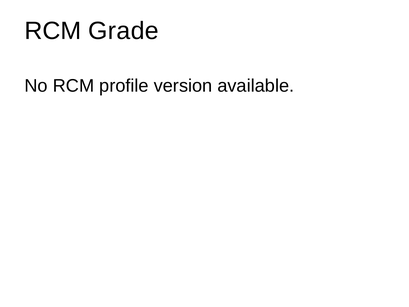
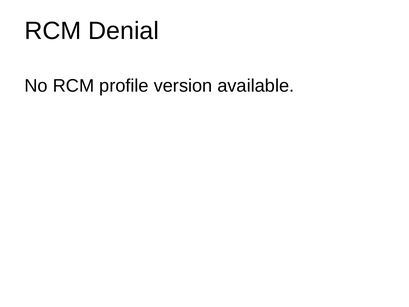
Grade: Grade -> Denial (124, 31)
